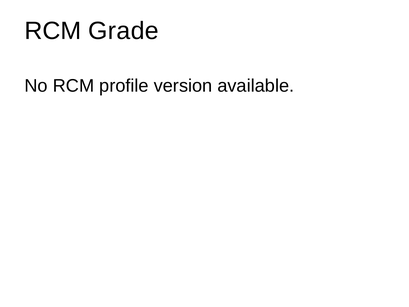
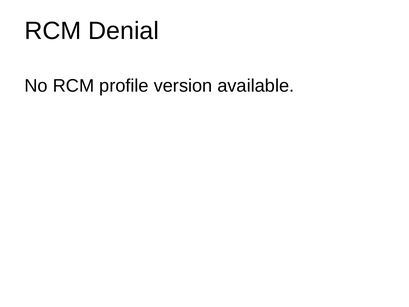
Grade: Grade -> Denial (124, 31)
